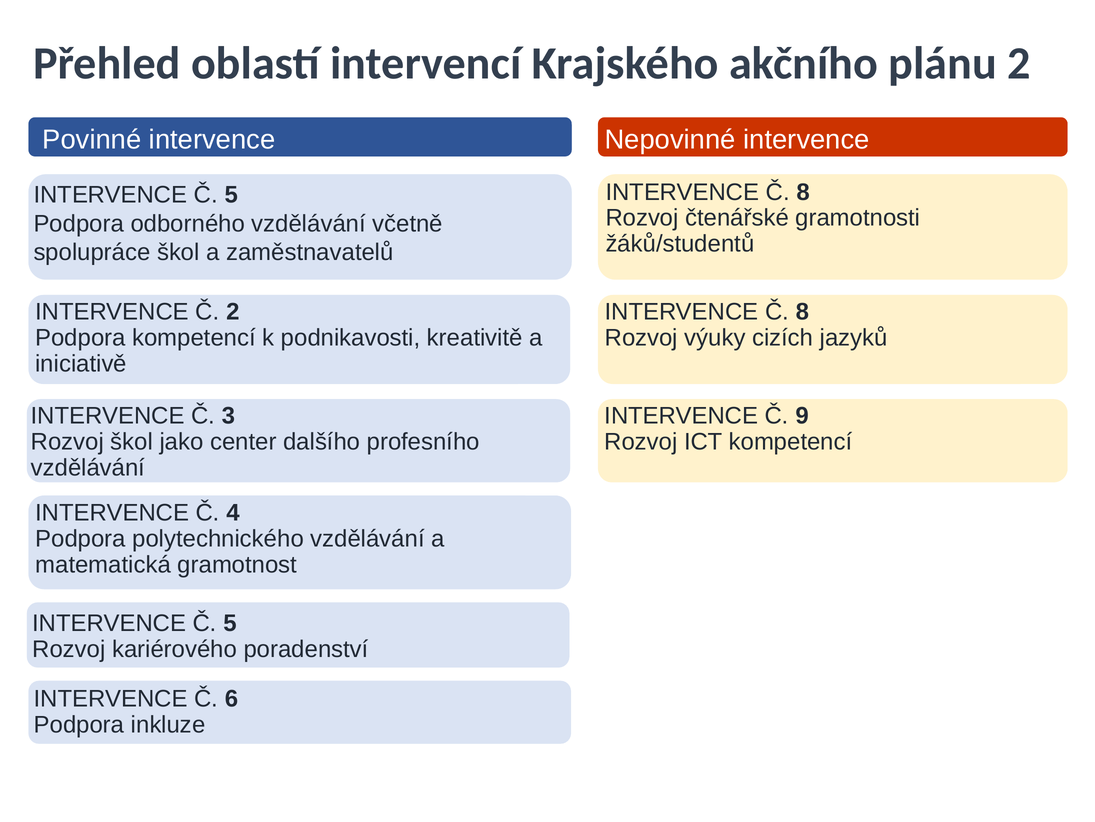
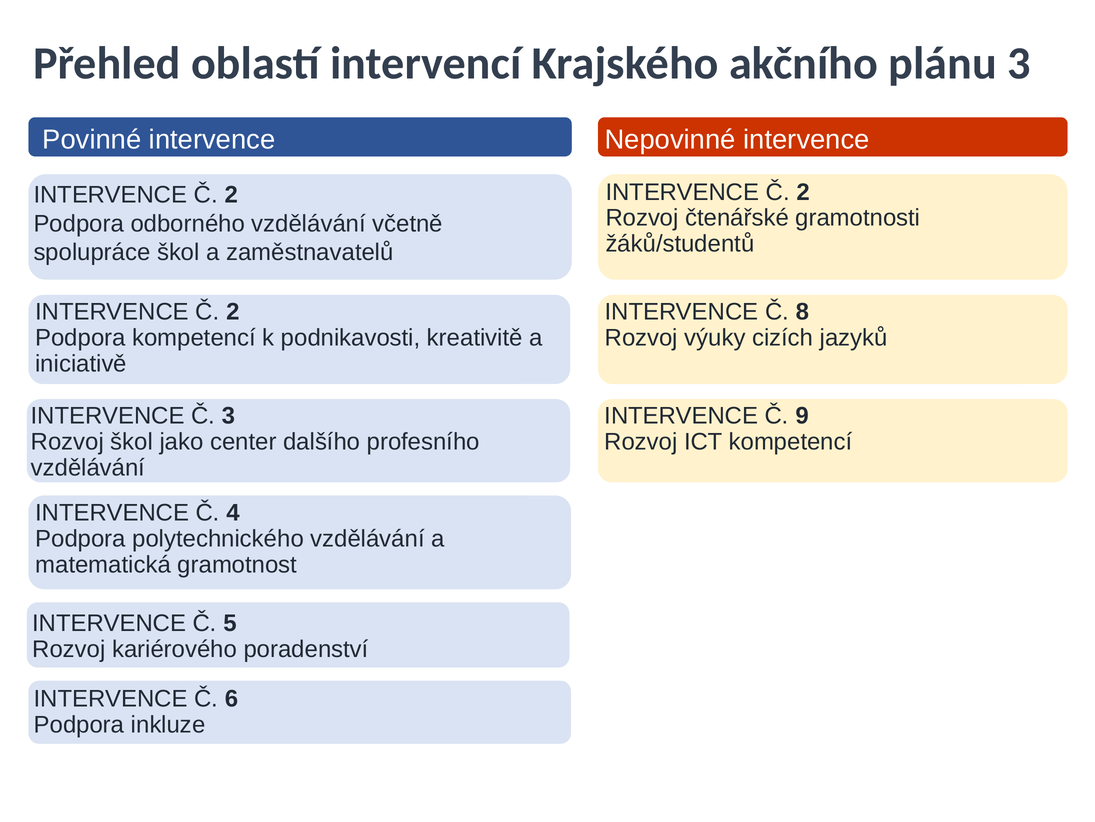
plánu 2: 2 -> 3 (1019, 64)
8: 8 -> 2 (803, 192)
5: 5 -> 2 (231, 195)
